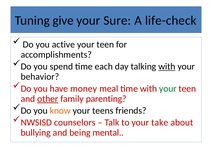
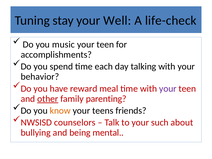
give: give -> stay (63, 21)
Sure: Sure -> Well (117, 21)
active: active -> music (63, 44)
with underline: present -> none (167, 67)
money: money -> reward (84, 89)
your colour: green -> purple (168, 89)
take: take -> such (160, 123)
